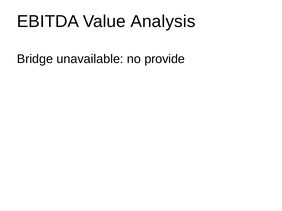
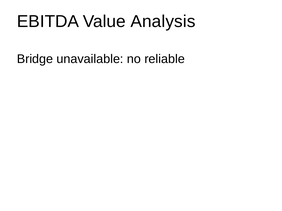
provide: provide -> reliable (165, 59)
